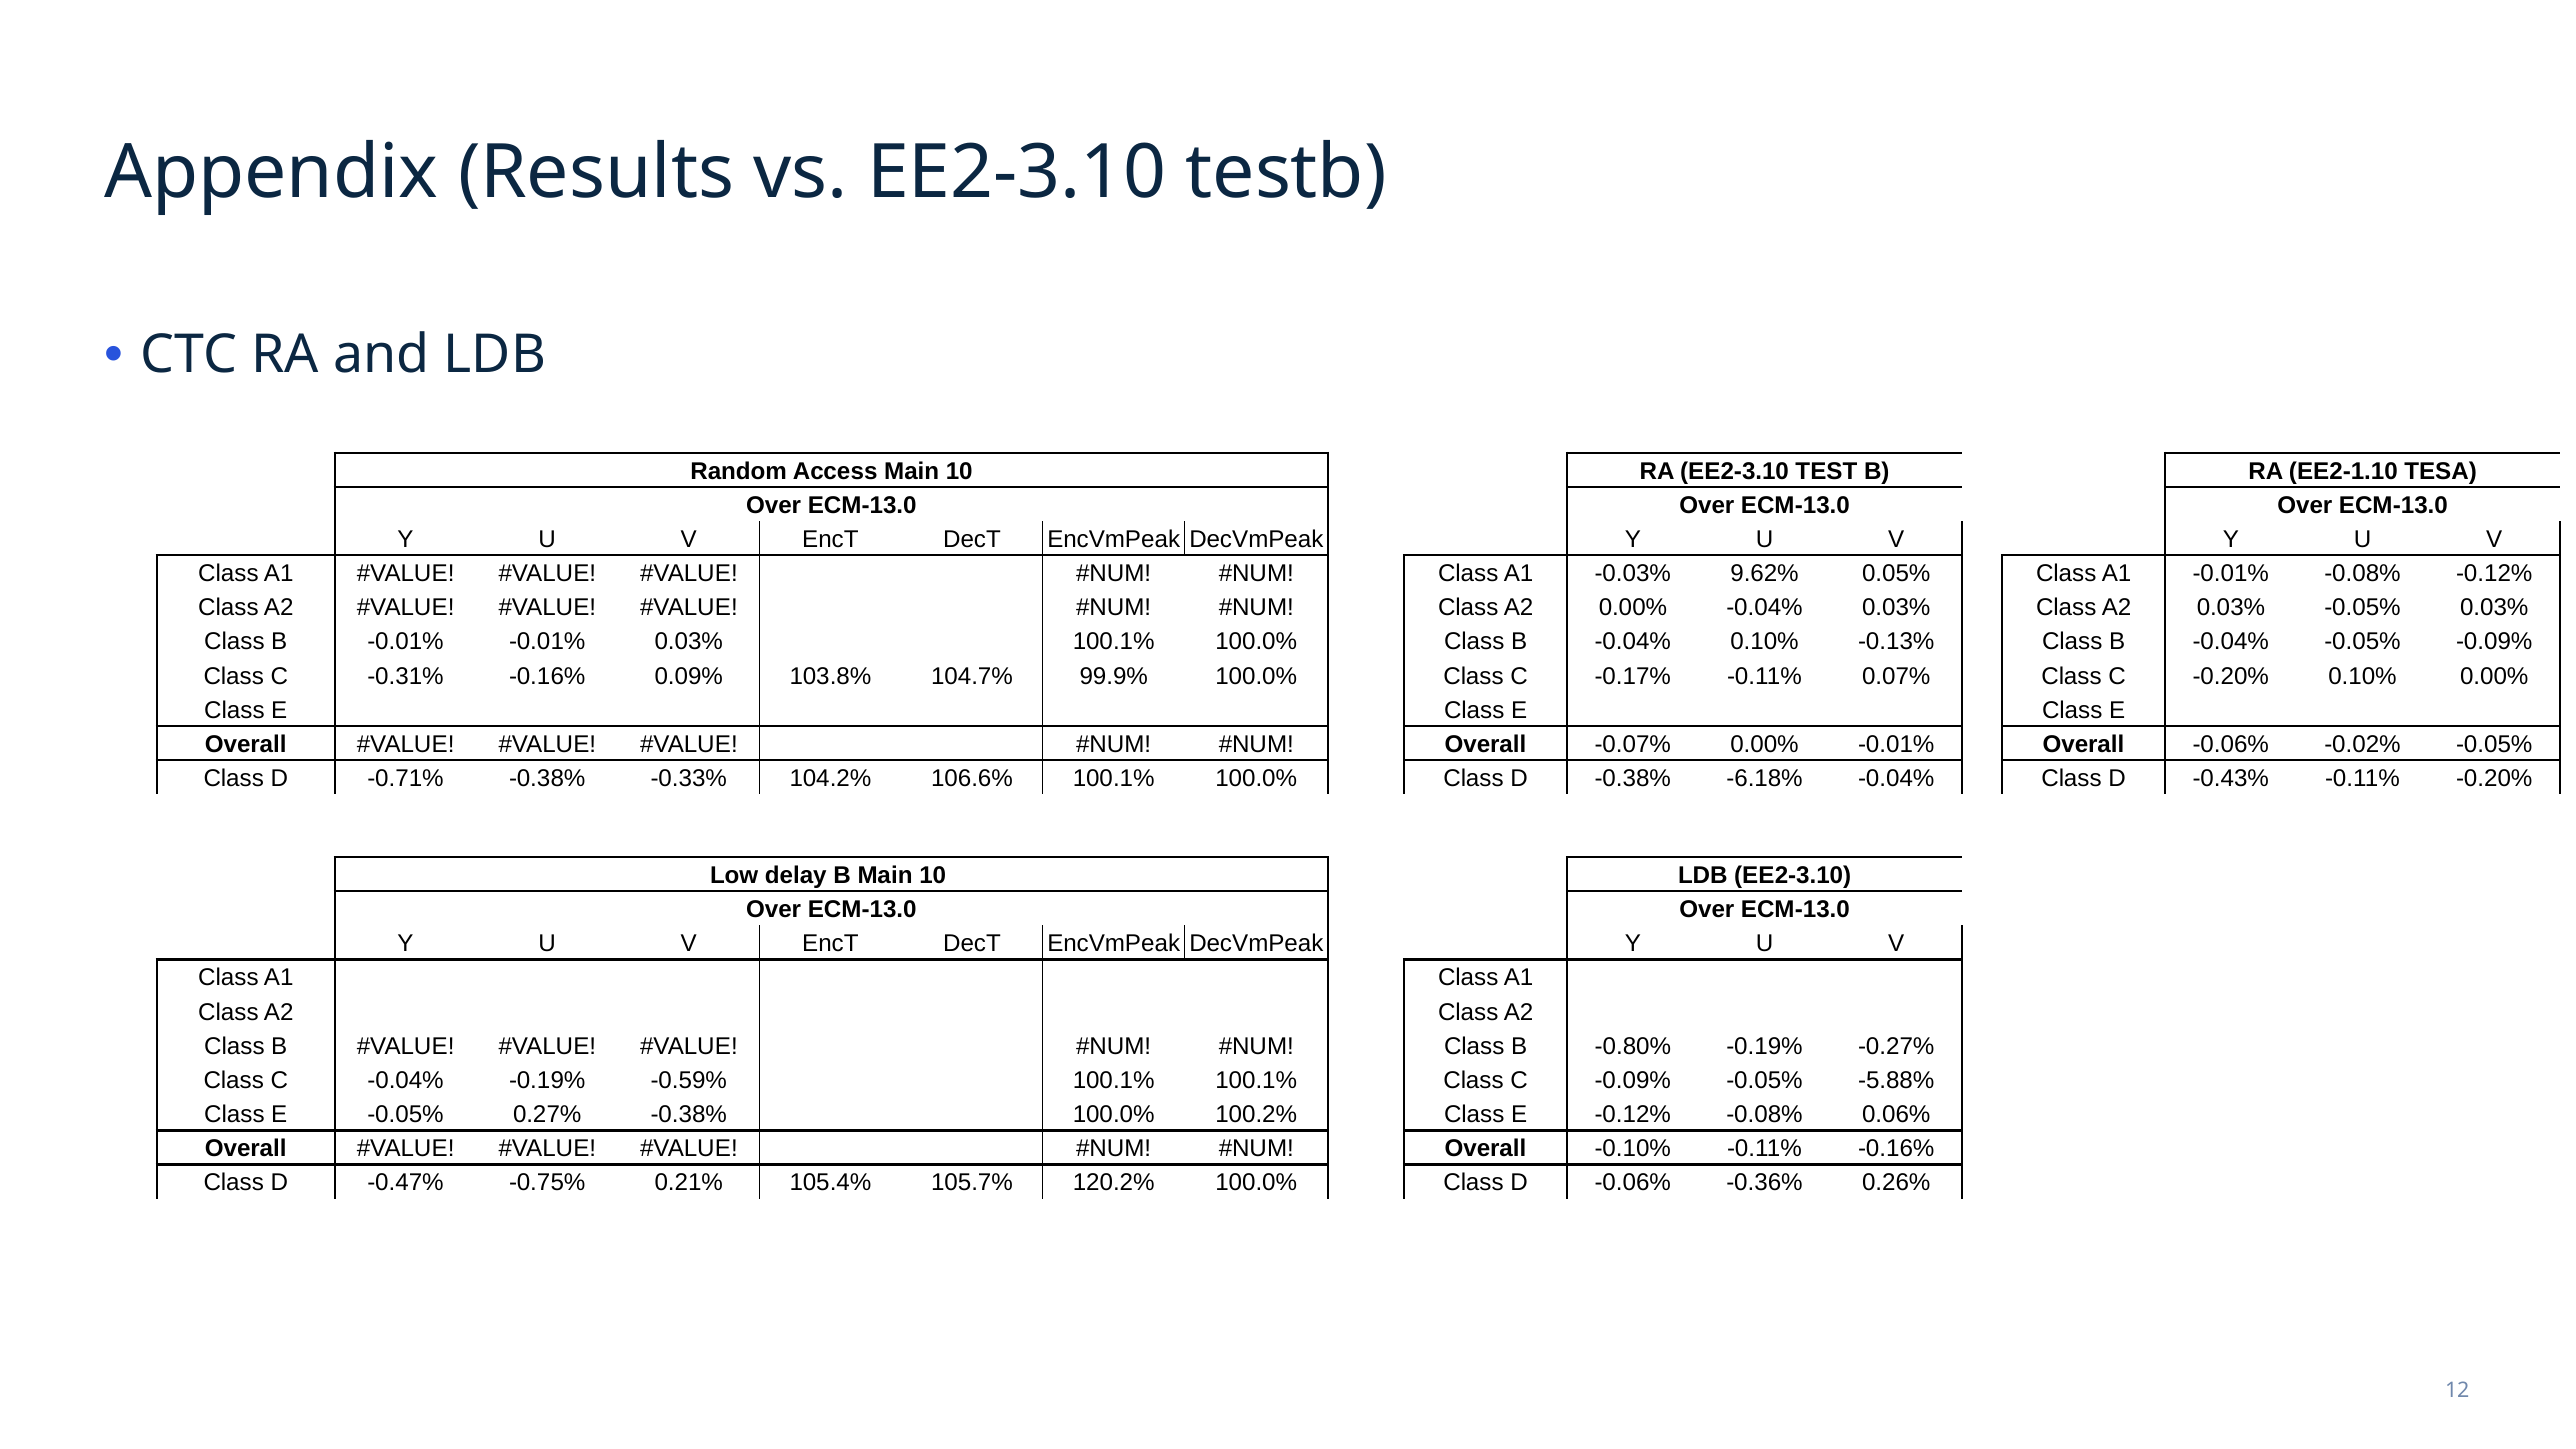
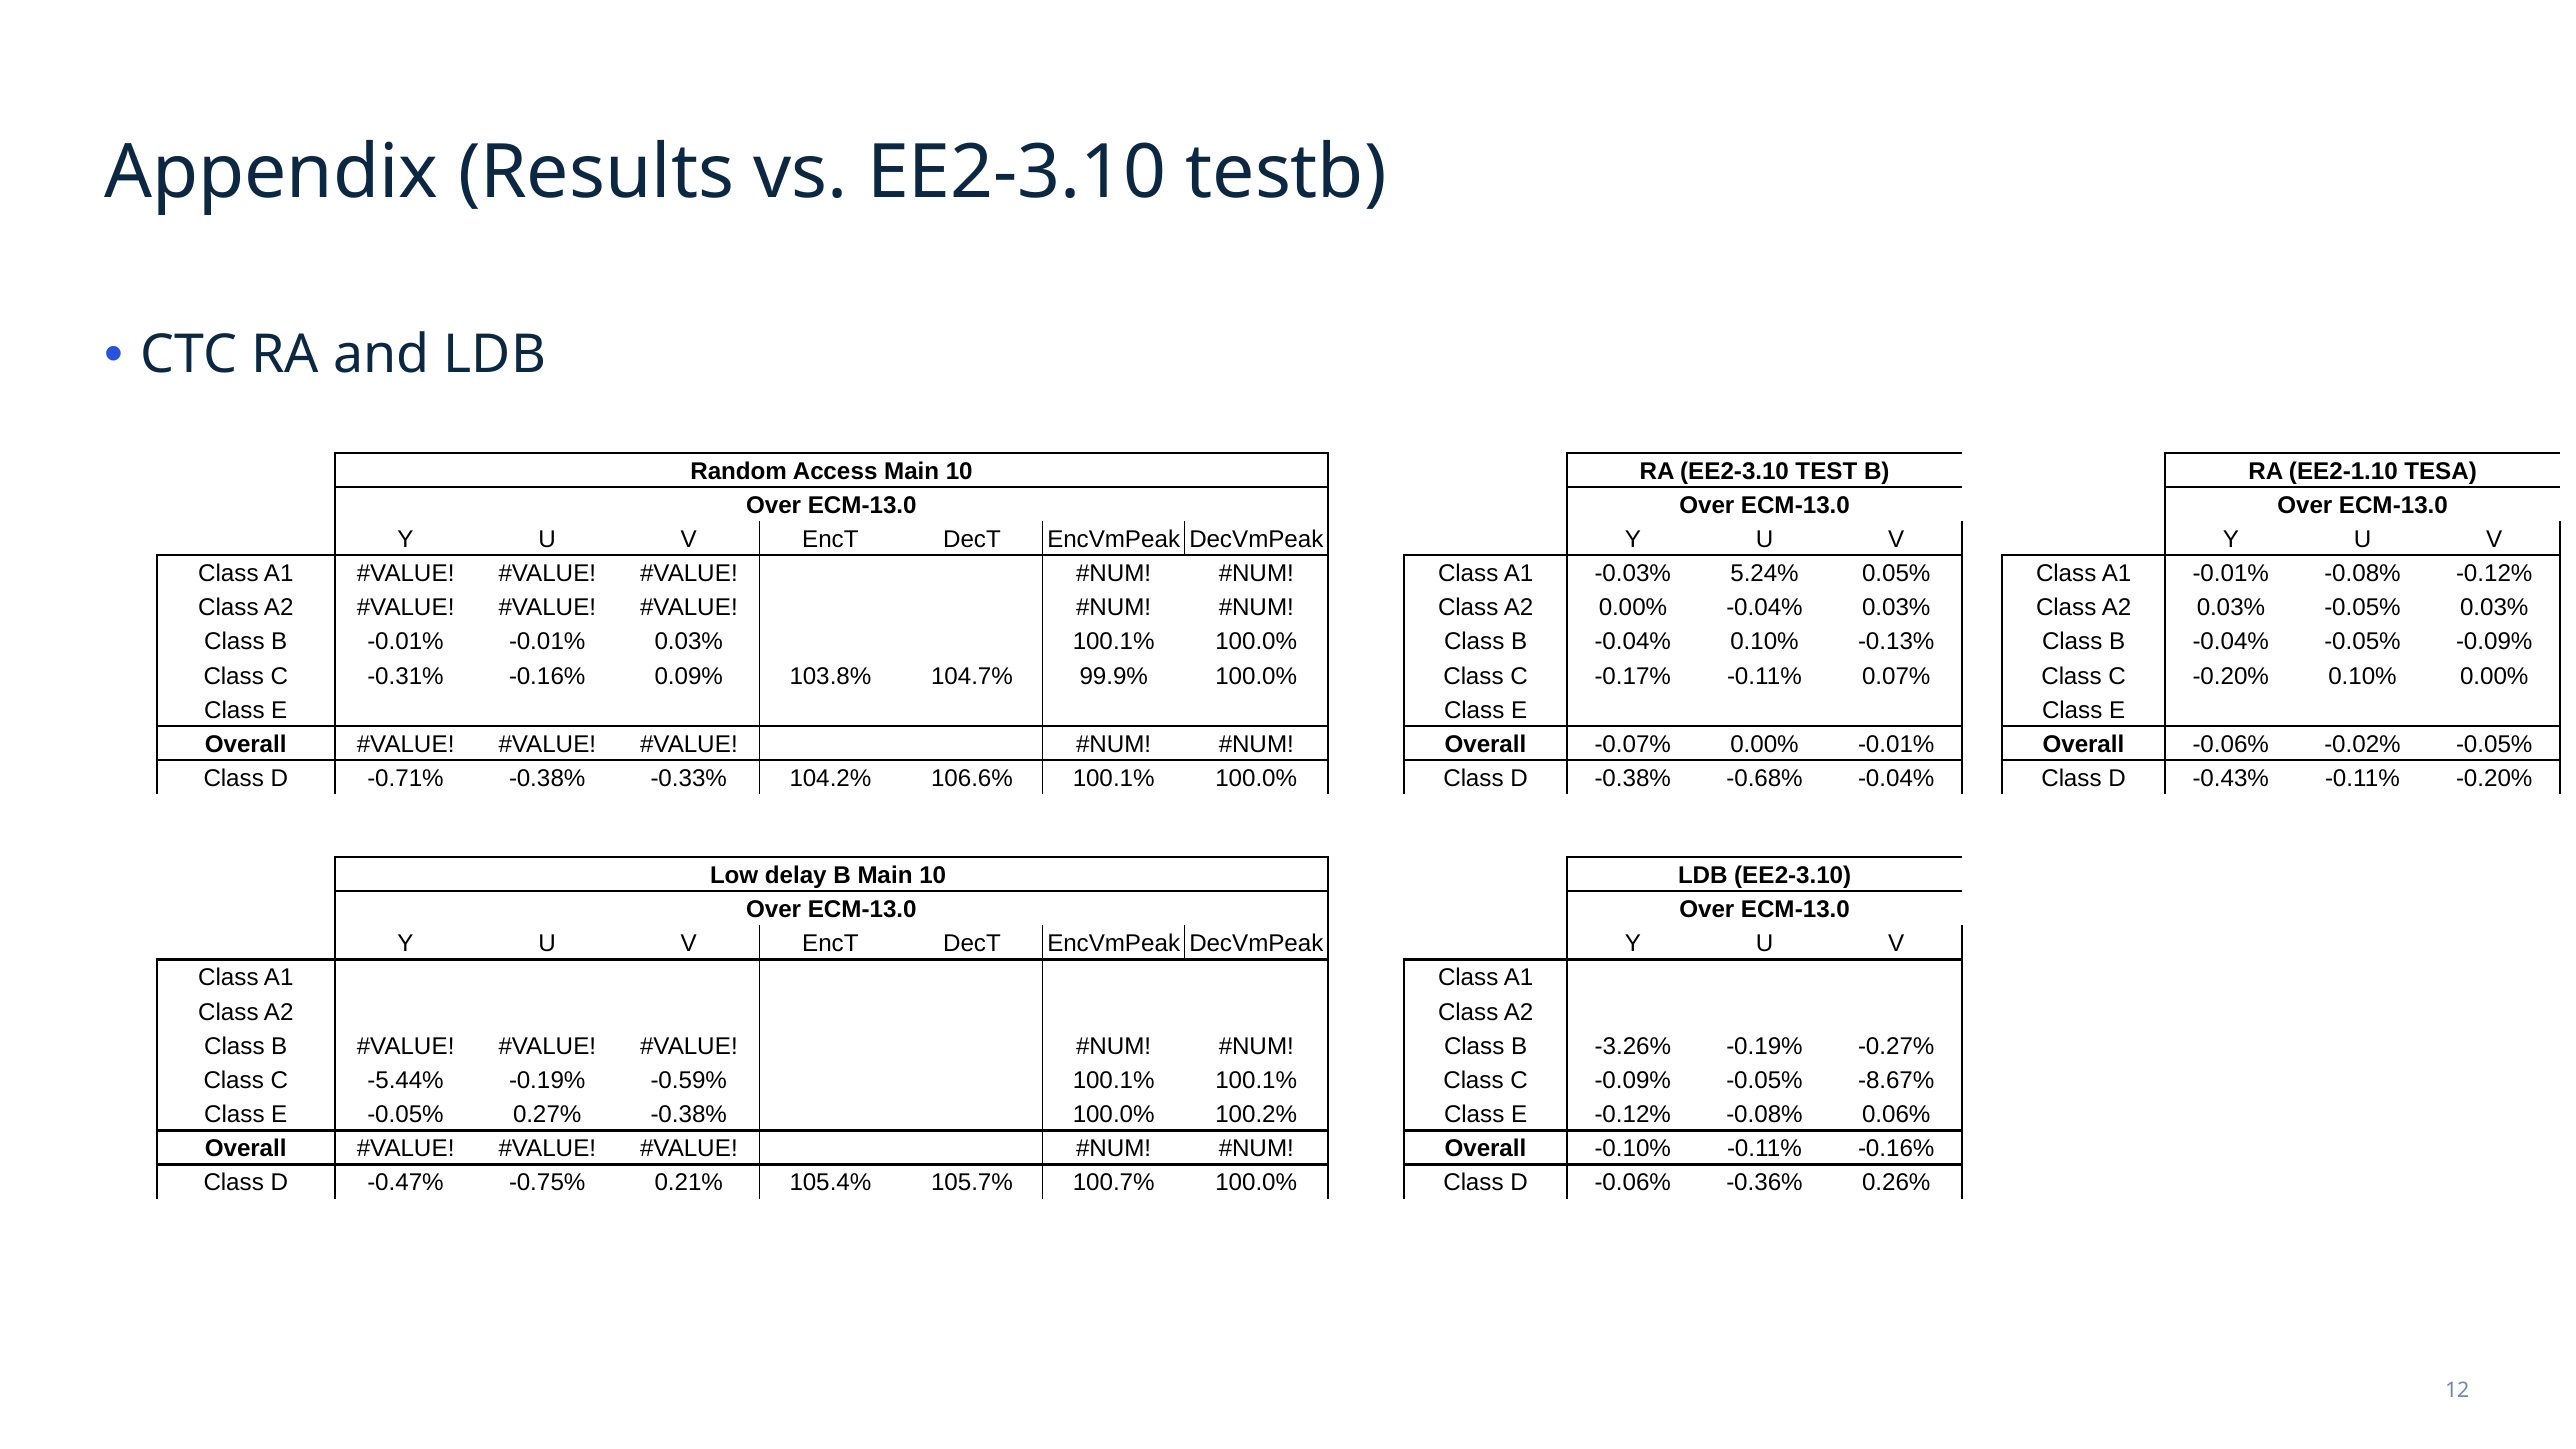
9.62%: 9.62% -> 5.24% (1765, 574)
-6.18%: -6.18% -> -0.68% (1765, 779)
-0.80%: -0.80% -> -3.26% (1633, 1046)
C -0.04%: -0.04% -> -5.44% (406, 1080)
-5.88%: -5.88% -> -8.67% (1896, 1080)
120.2%: 120.2% -> 100.7% (1114, 1183)
